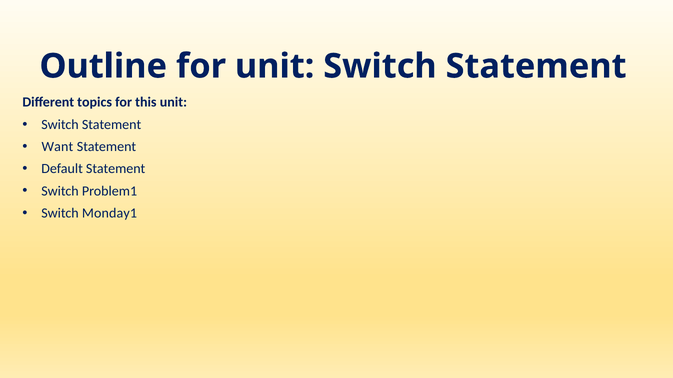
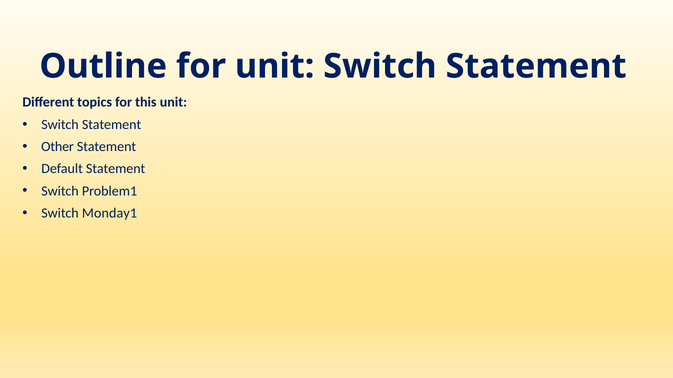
Want: Want -> Other (58, 147)
